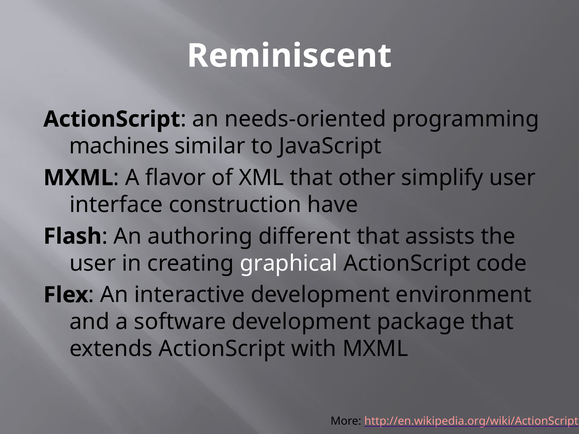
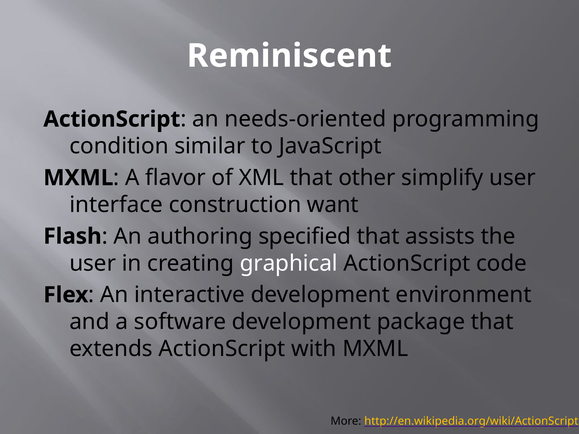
machines: machines -> condition (119, 146)
have: have -> want (333, 205)
different: different -> specified (305, 236)
http://en.wikipedia.org/wiki/ActionScript colour: pink -> yellow (471, 421)
